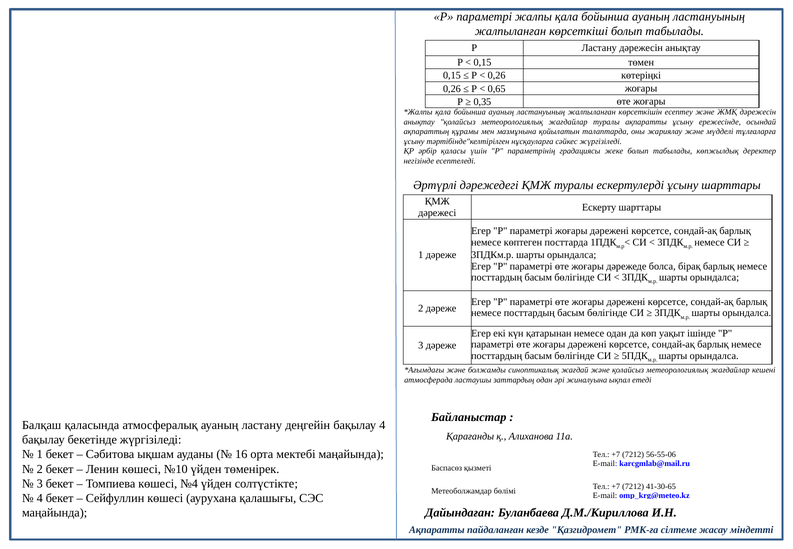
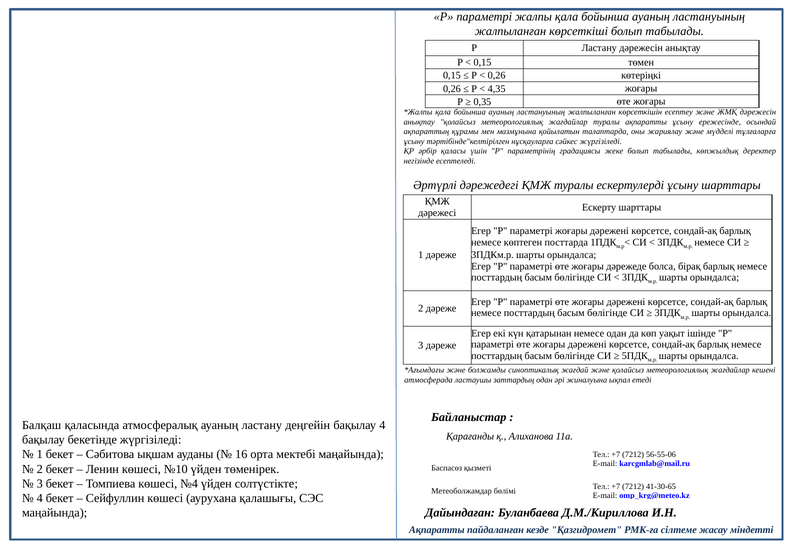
0,65: 0,65 -> 4,35 (497, 89)
